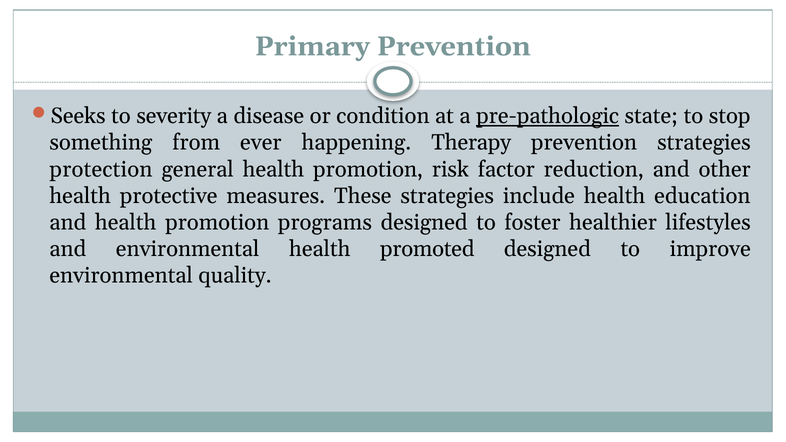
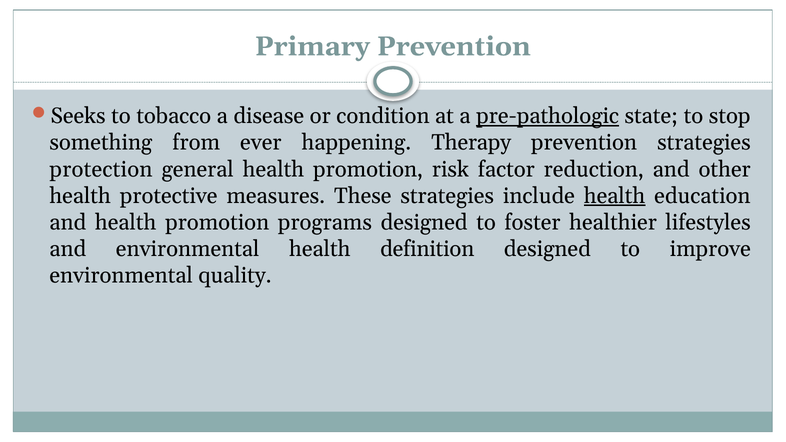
severity: severity -> tobacco (174, 116)
health underline: none -> present (615, 196)
promoted: promoted -> definition (427, 249)
